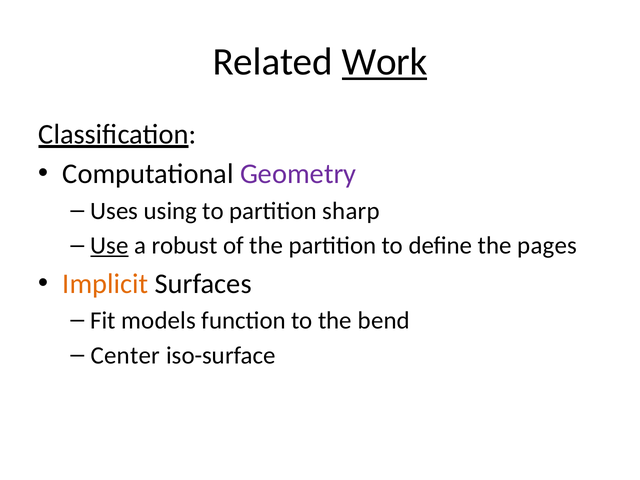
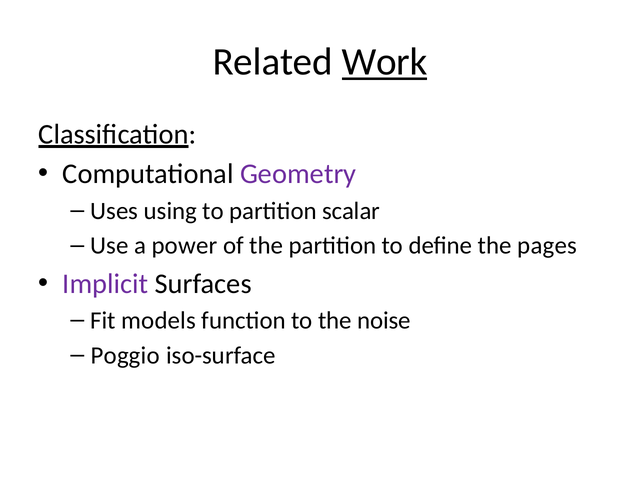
sharp: sharp -> scalar (351, 211)
Use underline: present -> none (109, 246)
robust: robust -> power (184, 246)
Implicit colour: orange -> purple (105, 284)
bend: bend -> noise (384, 320)
Center: Center -> Poggio (125, 355)
